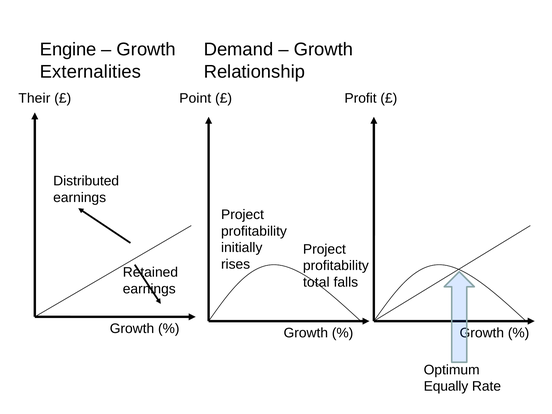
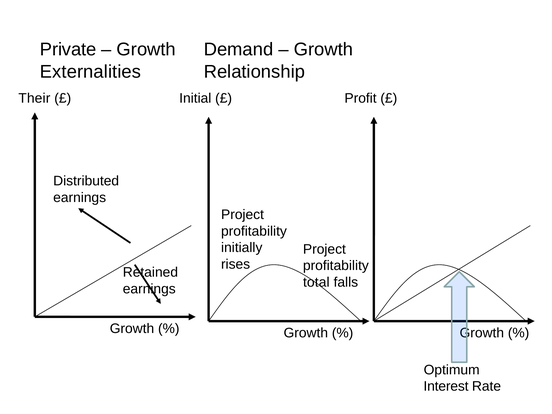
Engine: Engine -> Private (68, 50)
Point: Point -> Initial (195, 98)
Equally: Equally -> Interest (446, 386)
